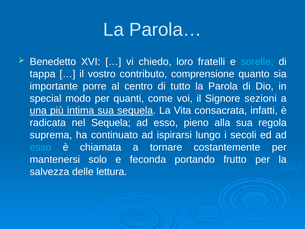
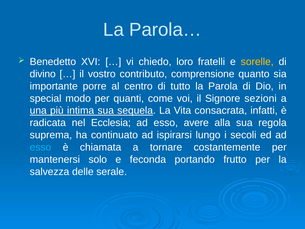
sorelle colour: light blue -> yellow (257, 62)
tappa: tappa -> divino (43, 74)
nel Sequela: Sequela -> Ecclesia (111, 123)
pieno: pieno -> avere (196, 123)
lettura: lettura -> serale (112, 172)
